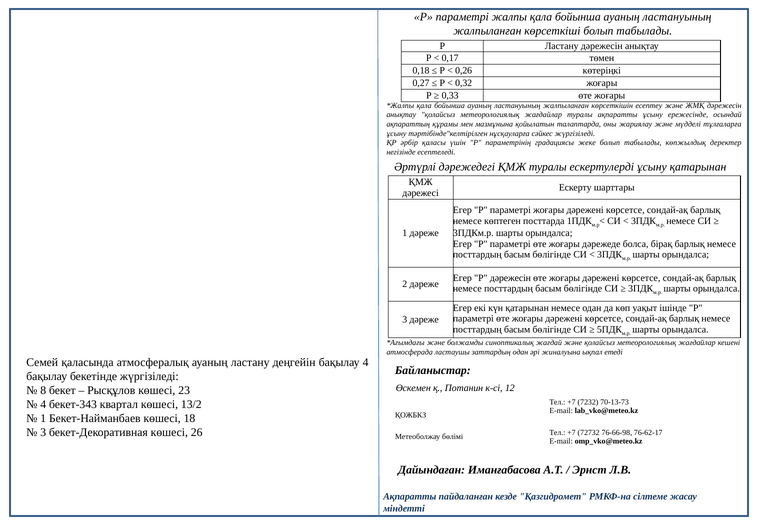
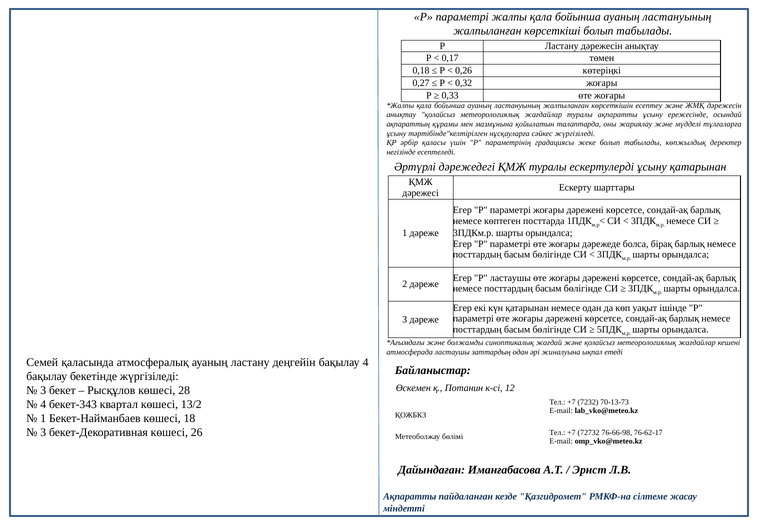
Р дәрежесін: дәрежесін -> ластаушы (510, 278)
8: 8 -> 3 (43, 390)
23: 23 -> 28 (184, 390)
